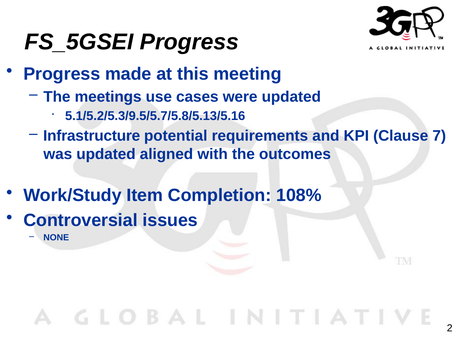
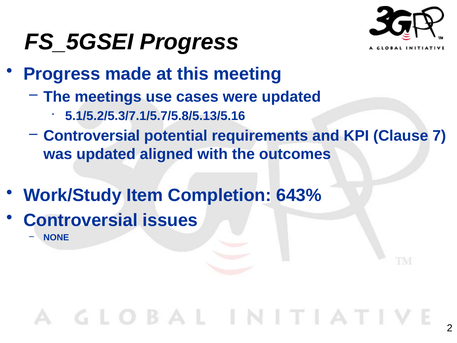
5.1/5.2/5.3/9.5/5.7/5.8/5.13/5.16: 5.1/5.2/5.3/9.5/5.7/5.8/5.13/5.16 -> 5.1/5.2/5.3/7.1/5.7/5.8/5.13/5.16 (155, 116)
Infrastructure: Infrastructure -> Controversial (92, 136)
108%: 108% -> 643% (299, 195)
